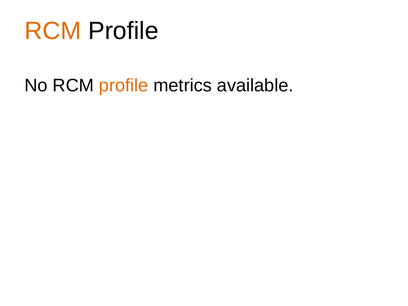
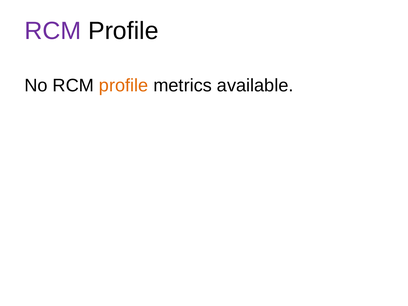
RCM colour: orange -> purple (53, 31)
